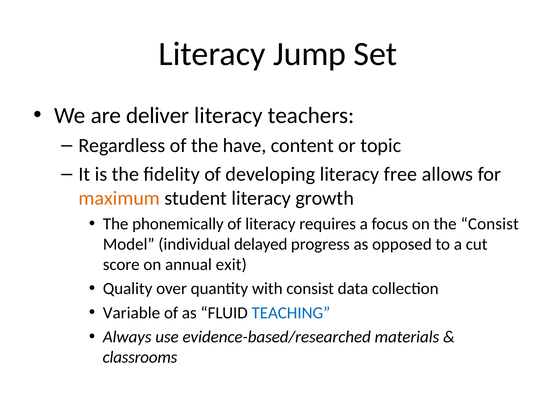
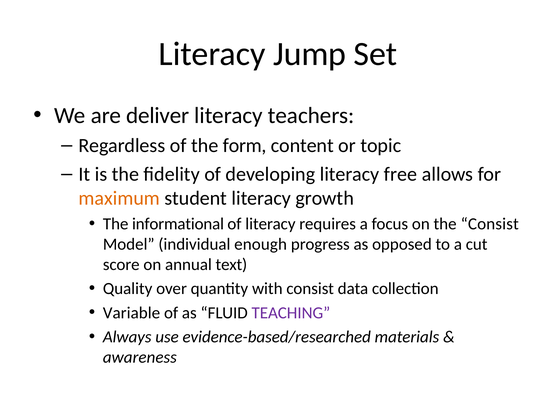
have: have -> form (245, 146)
phonemically: phonemically -> informational (178, 224)
delayed: delayed -> enough (261, 244)
exit: exit -> text (231, 265)
TEACHING colour: blue -> purple (291, 313)
classrooms: classrooms -> awareness (140, 357)
